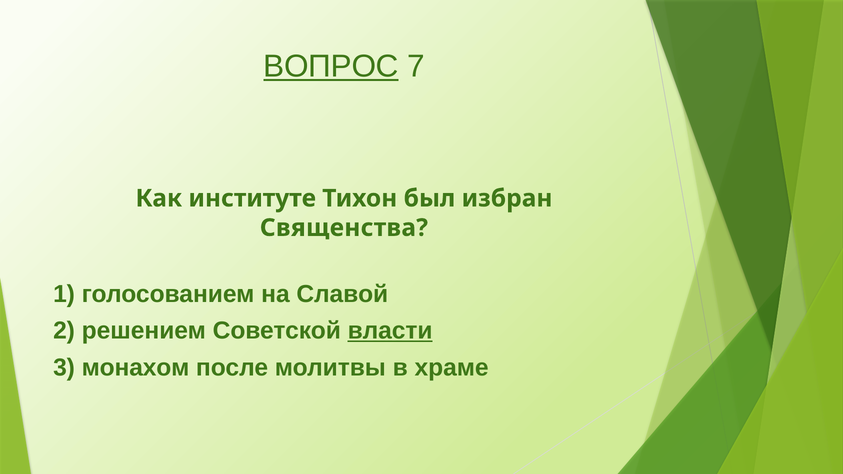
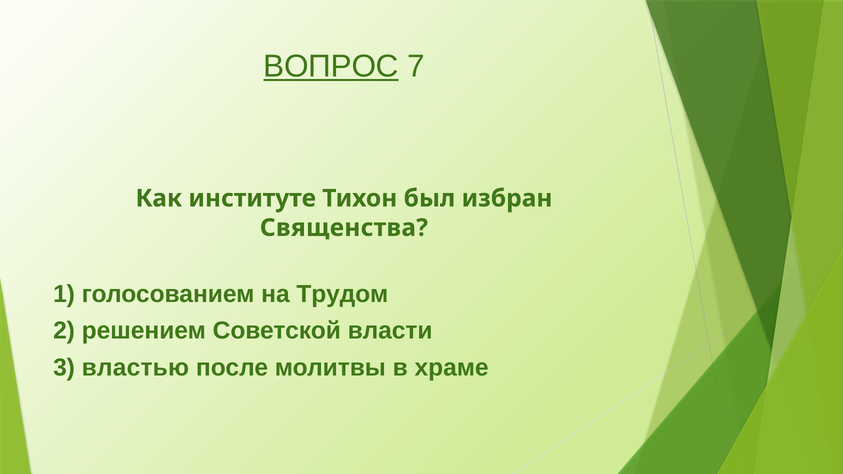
Славой: Славой -> Трудом (342, 294)
власти underline: present -> none (390, 331)
монахом: монахом -> властью (135, 368)
